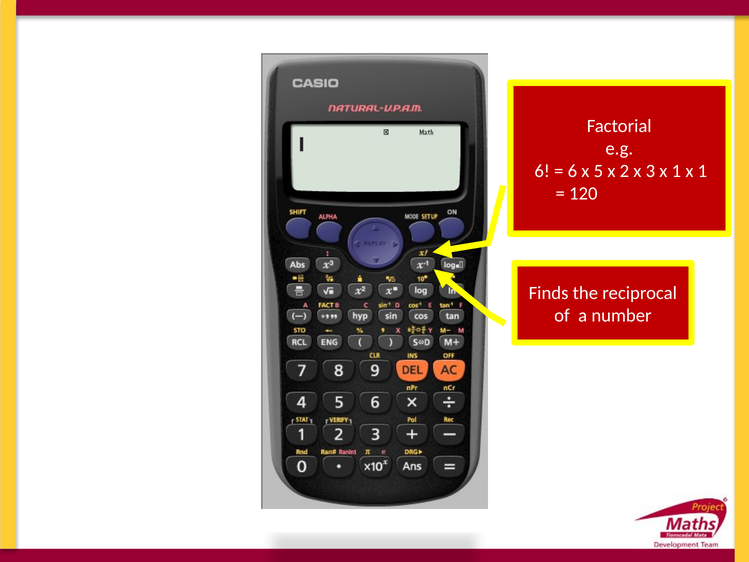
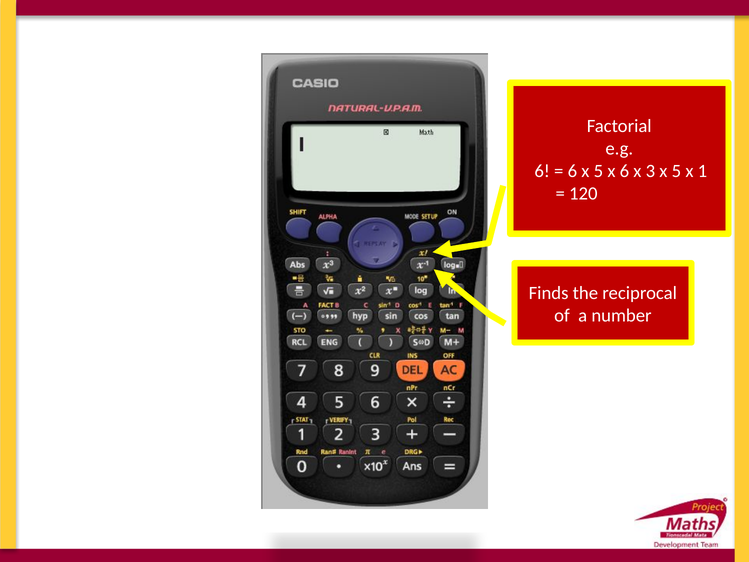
x 2: 2 -> 6 (624, 171)
3 x 1: 1 -> 5 (676, 171)
